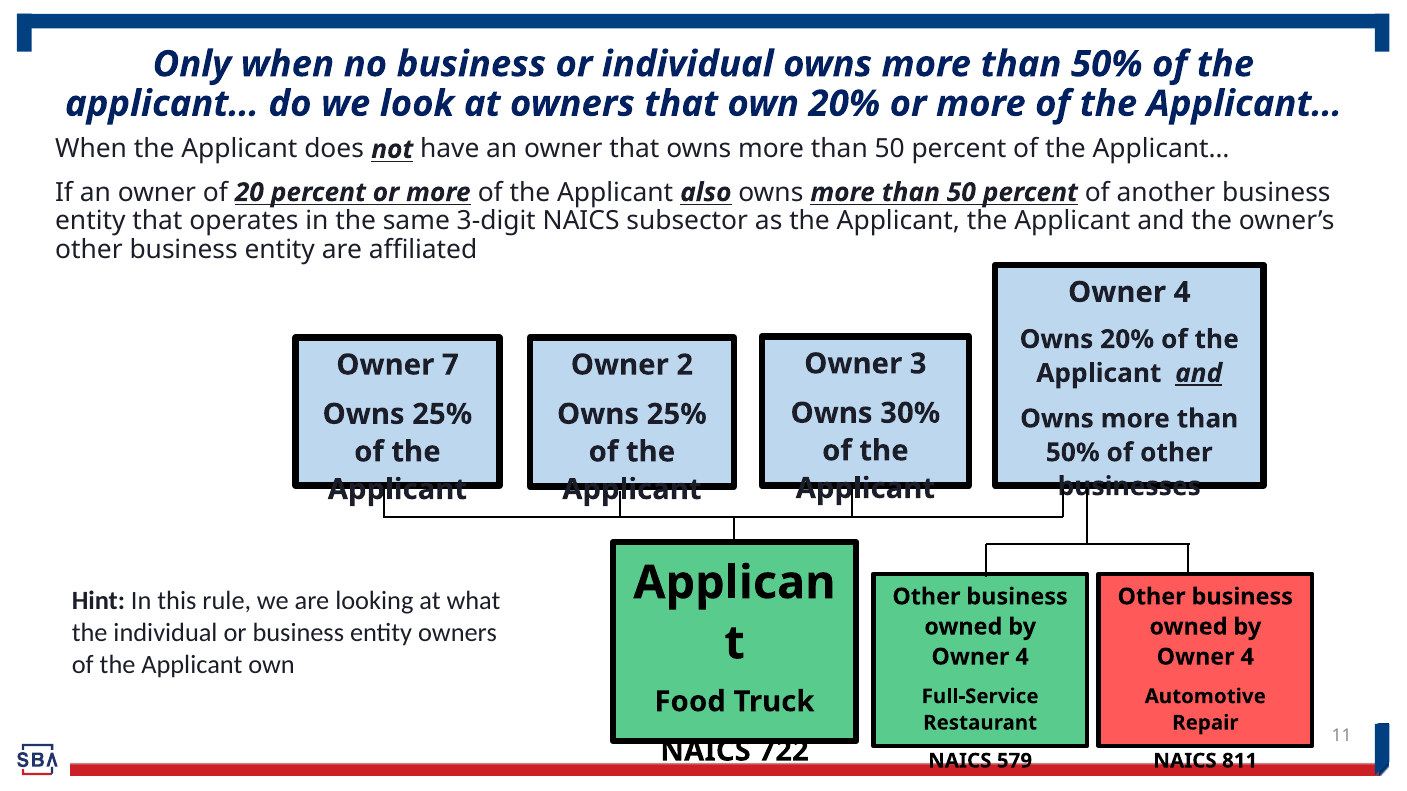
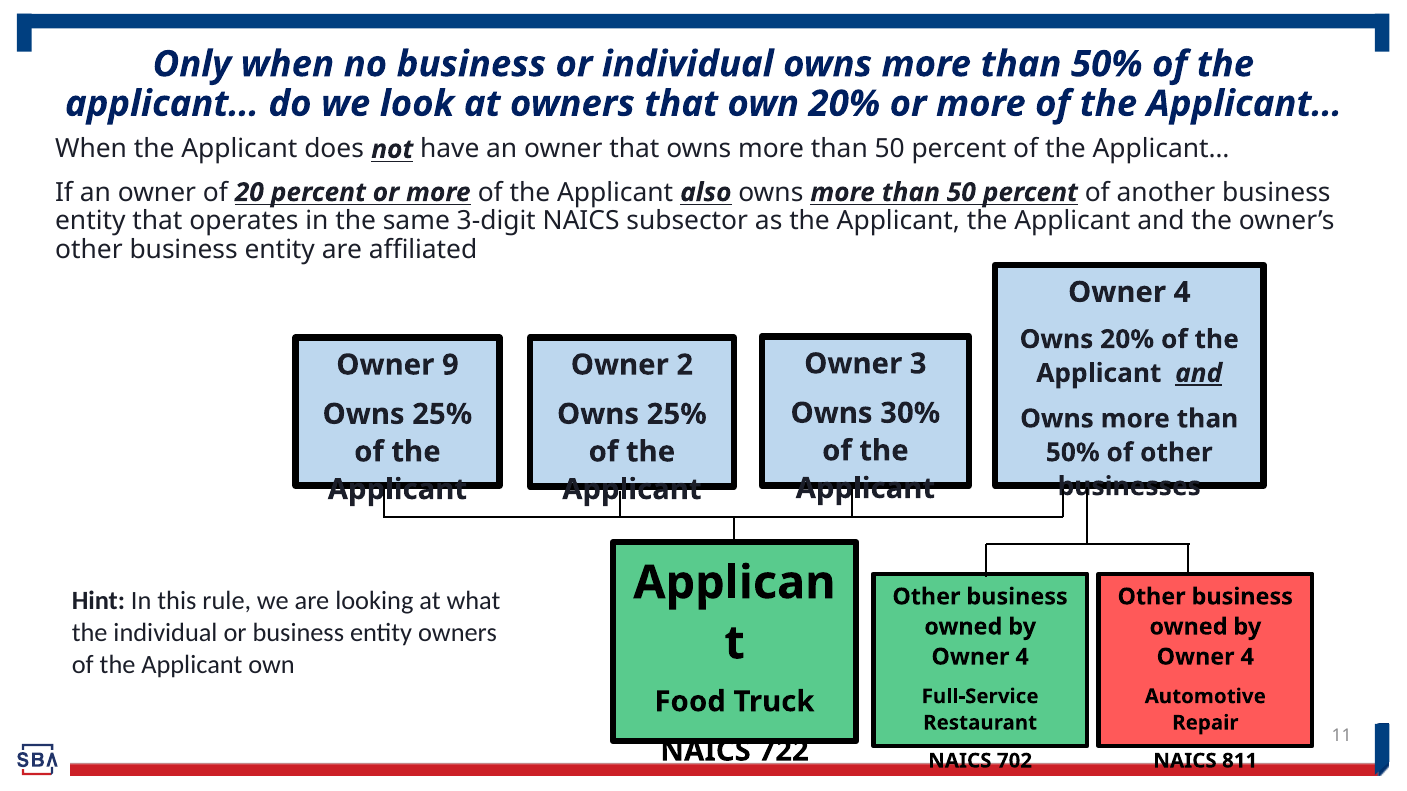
7: 7 -> 9 (450, 365)
579: 579 -> 702 (1015, 761)
